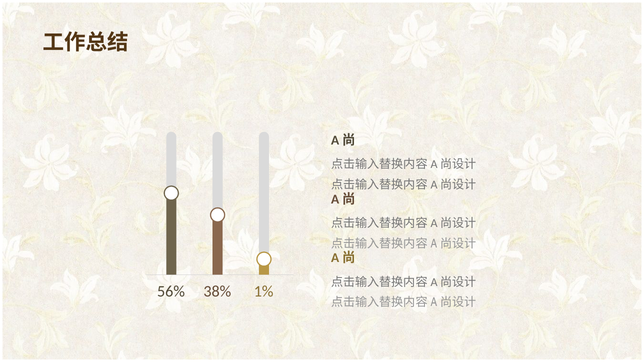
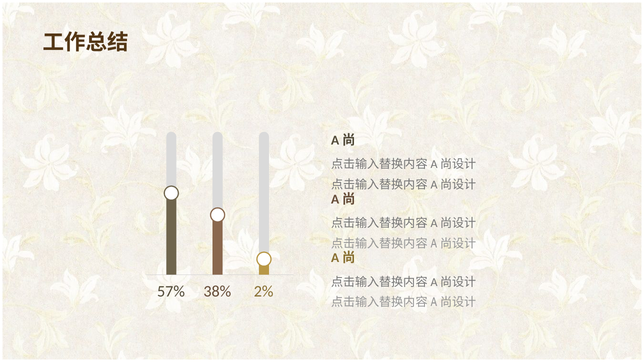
56%: 56% -> 57% (171, 291)
1%: 1% -> 2% (264, 291)
